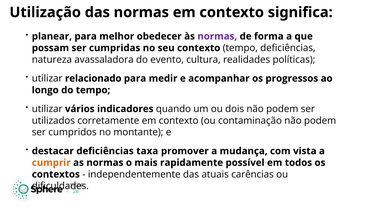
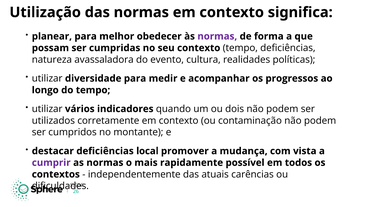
relacionado: relacionado -> diversidade (93, 78)
taxa: taxa -> local (147, 151)
cumprir colour: orange -> purple (51, 163)
